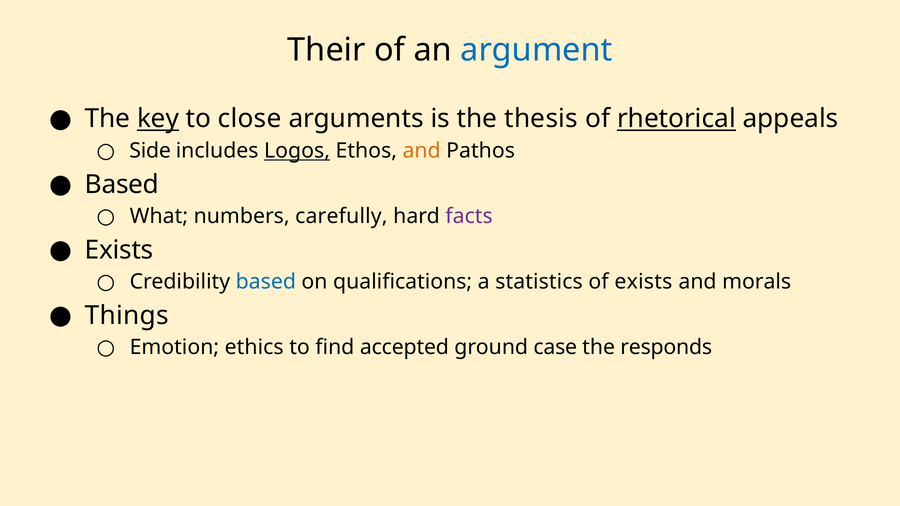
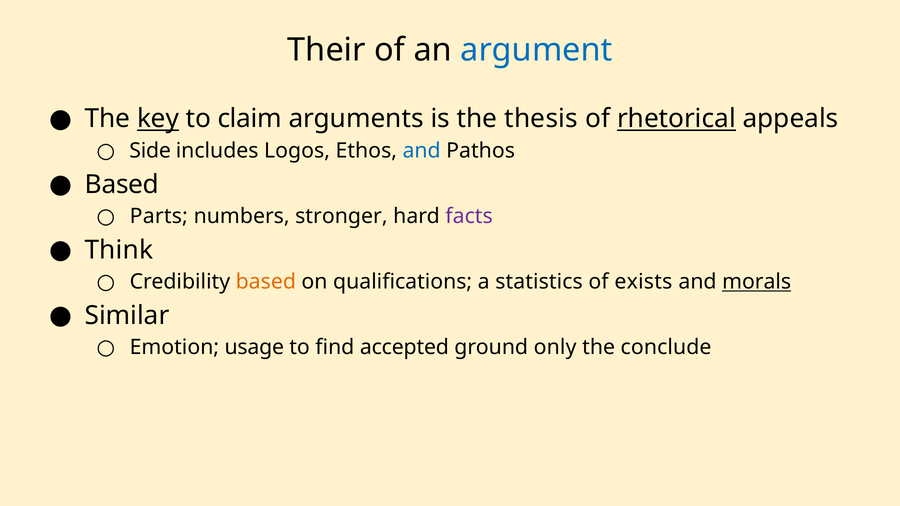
close: close -> claim (250, 119)
Logos underline: present -> none (297, 151)
and colour: orange -> blue (422, 151)
What: What -> Parts (159, 216)
carefully: carefully -> stronger (341, 216)
Exists: Exists -> Think (119, 250)
based colour: blue -> orange (266, 282)
morals underline: none -> present (757, 282)
Things: Things -> Similar (127, 316)
ethics: ethics -> usage (254, 348)
case: case -> only (555, 348)
responds: responds -> conclude (666, 348)
